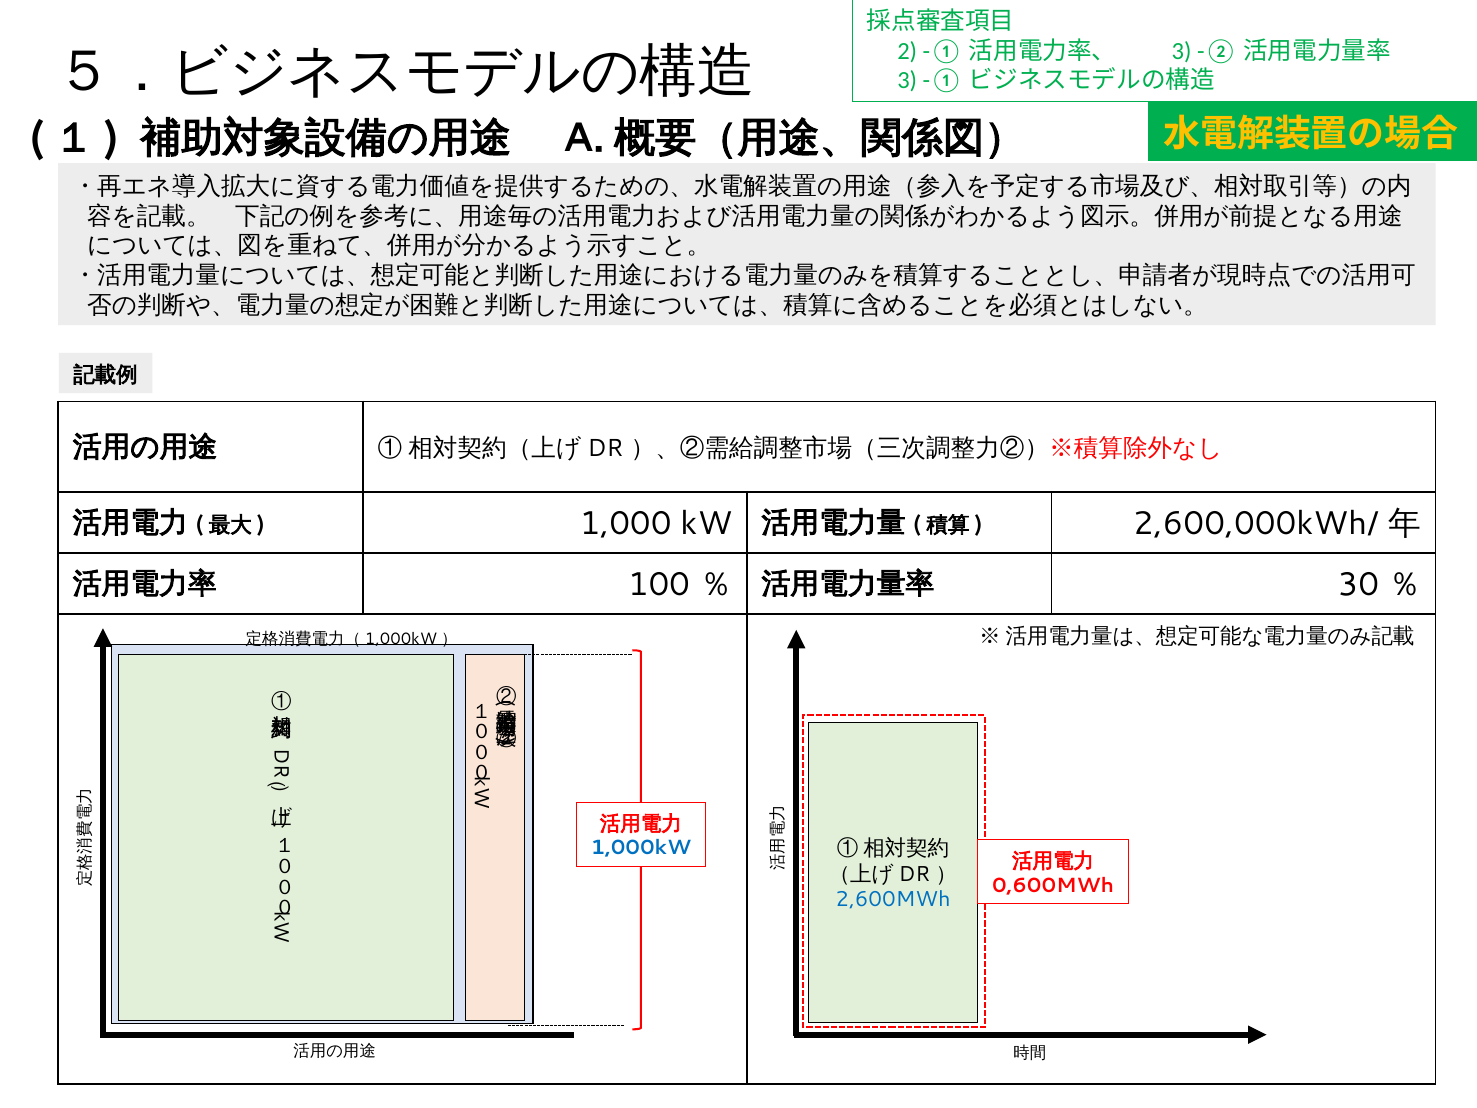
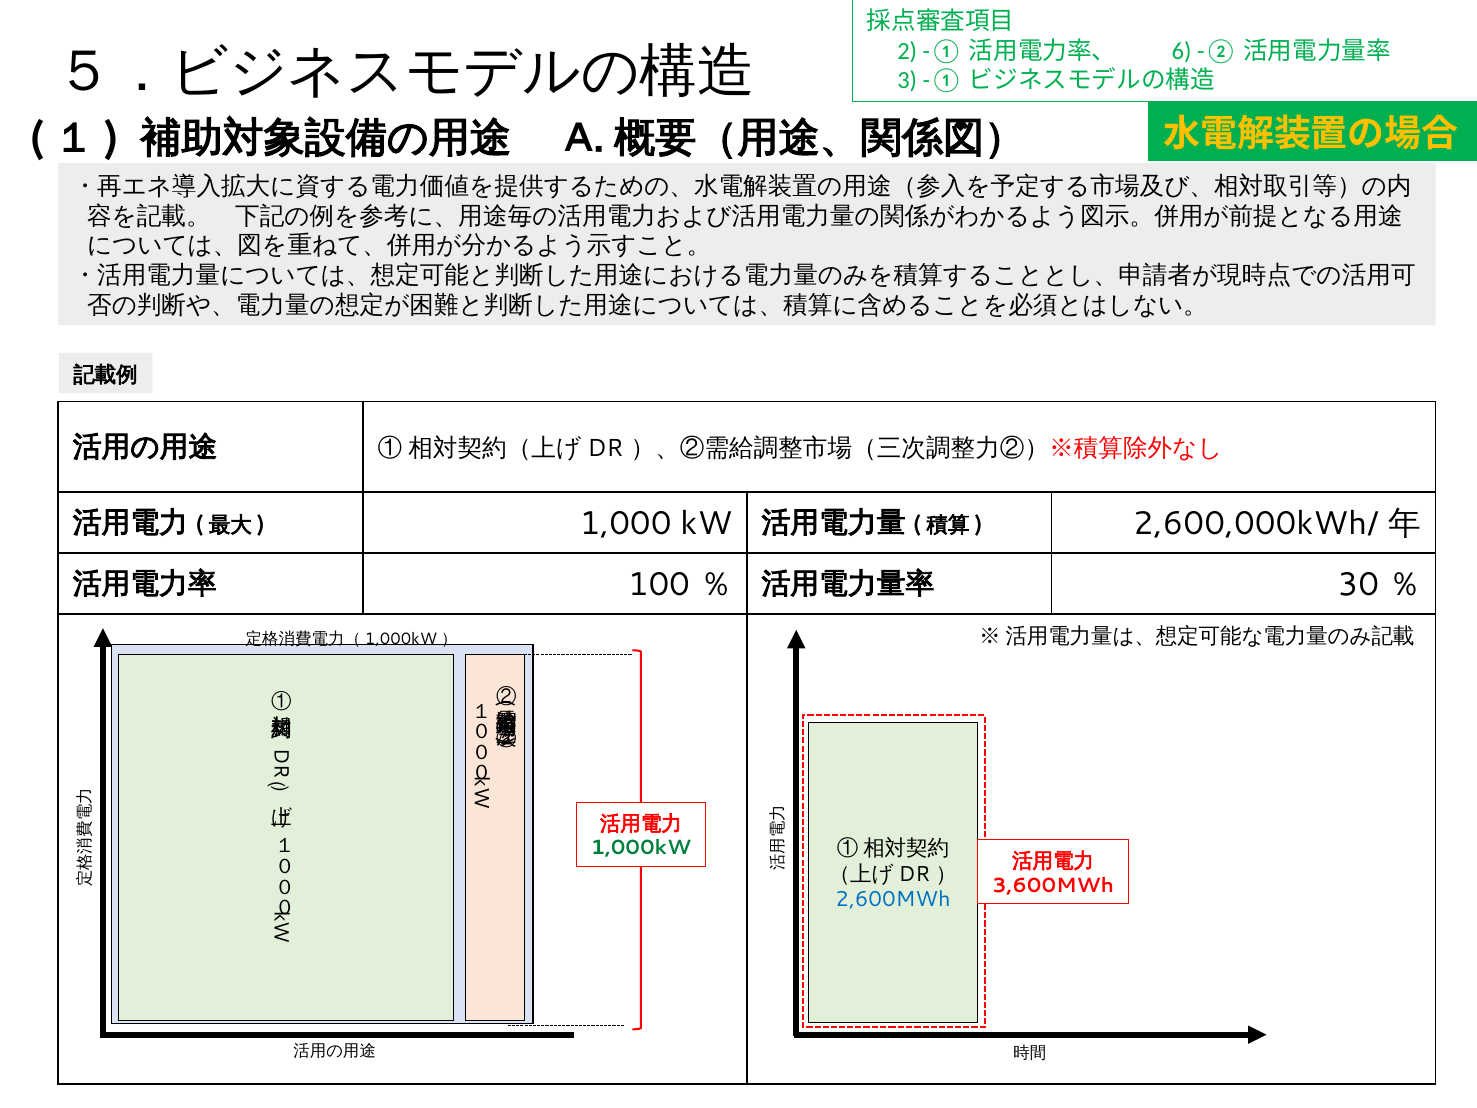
3: 3 -> 6 (1182, 51)
1,000kW colour: blue -> green (641, 848)
0,600MWh: 0,600MWh -> 3,600MWh (1053, 885)
